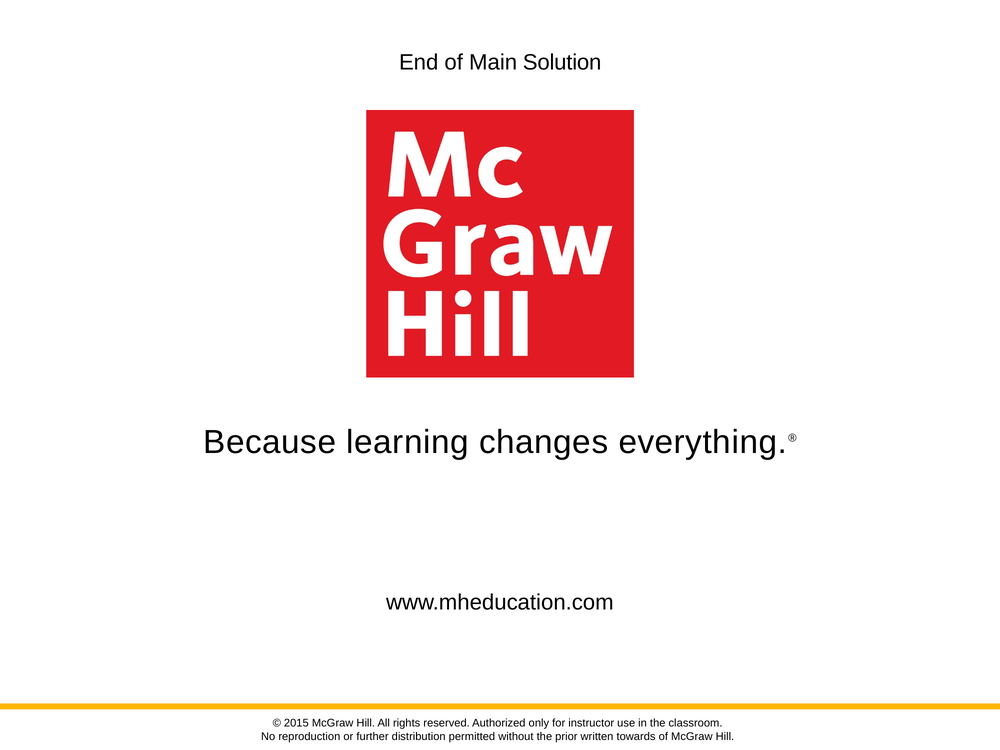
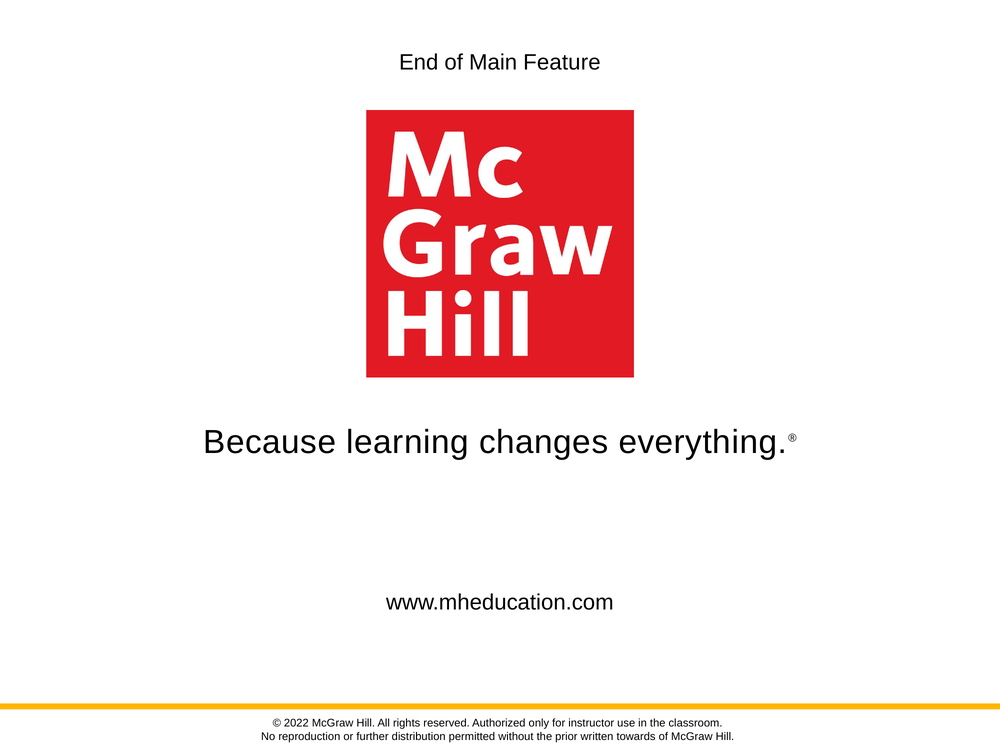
Solution: Solution -> Feature (562, 63)
2015: 2015 -> 2022 (296, 723)
